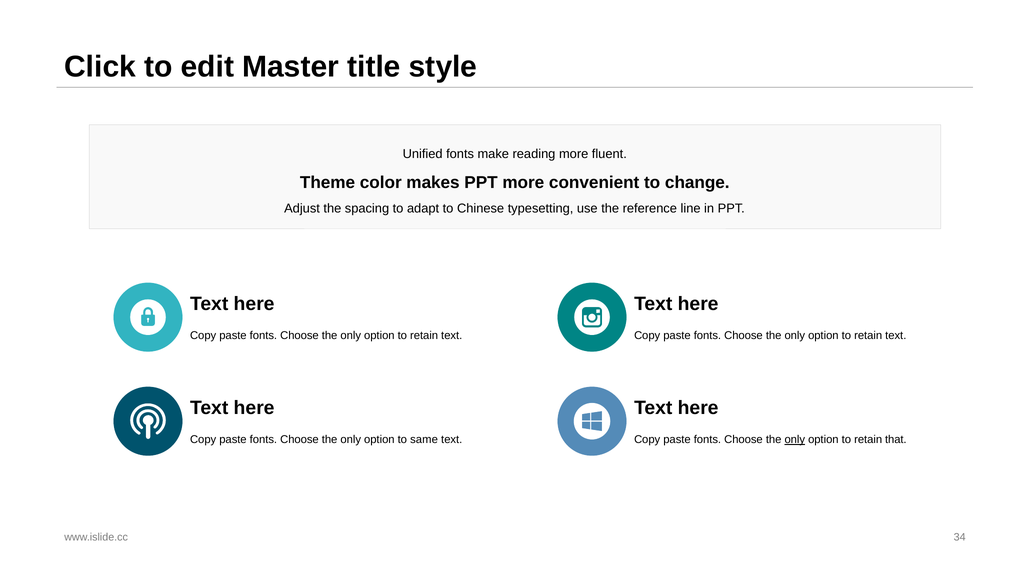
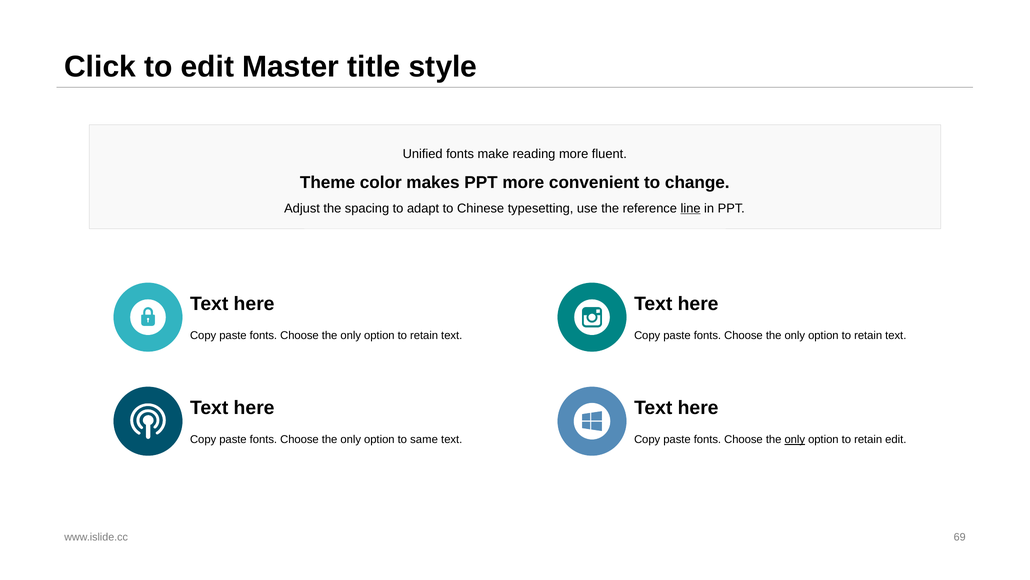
line underline: none -> present (691, 208)
retain that: that -> edit (896, 439)
34: 34 -> 69 (960, 537)
